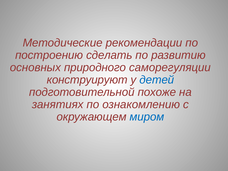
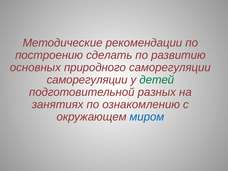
конструируют: конструируют -> саморегуляции (87, 80)
детей colour: blue -> green (157, 80)
похоже: похоже -> разных (157, 92)
